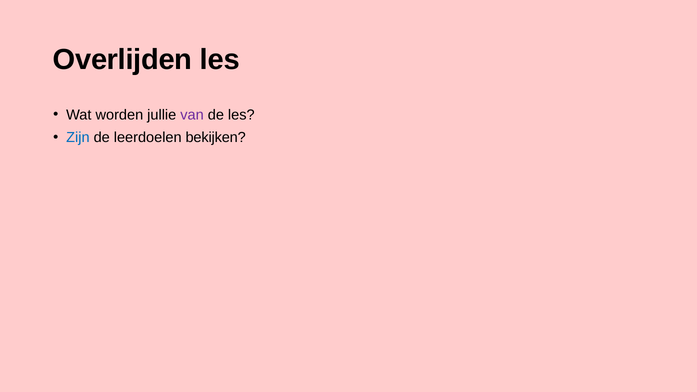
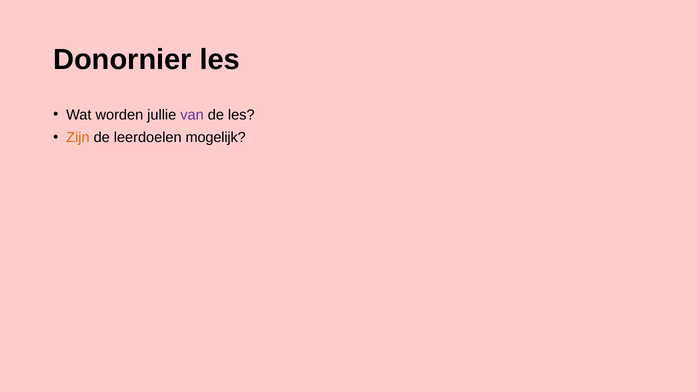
Overlijden: Overlijden -> Donornier (122, 60)
Zijn colour: blue -> orange (78, 138)
bekijken: bekijken -> mogelijk (216, 138)
